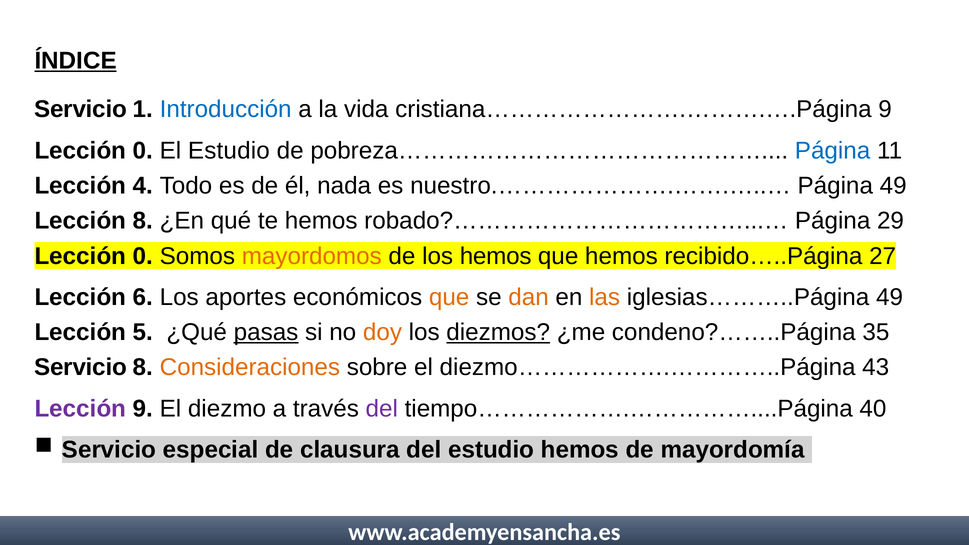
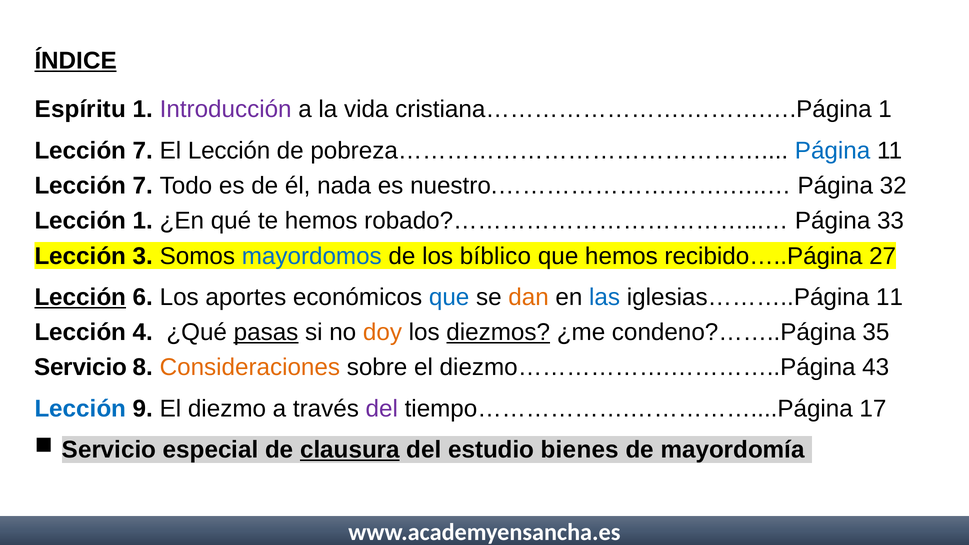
Servicio: Servicio -> Espíritu (80, 109)
Introducción colour: blue -> purple (226, 109)
cristiana…………………….……….….Página 9: 9 -> 1 (885, 109)
0: 0 -> 7 (143, 151)
El Estudio: Estudio -> Lección (229, 151)
4: 4 -> 7 (143, 186)
Página 49: 49 -> 32 (893, 186)
Lección 8: 8 -> 1 (143, 221)
29: 29 -> 33 (890, 221)
0: 0 -> 3 (143, 256)
mayordomos colour: orange -> blue (312, 256)
los hemos: hemos -> bíblico (495, 256)
Lección underline: none -> present (80, 297)
que colour: orange -> blue (449, 297)
las colour: orange -> blue (605, 297)
iglesias………..Página 49: 49 -> 11 (890, 297)
5: 5 -> 4 (143, 332)
Lección colour: purple -> blue (80, 409)
40: 40 -> 17 (873, 409)
clausura underline: none -> present (350, 450)
estudio hemos: hemos -> bienes (580, 450)
